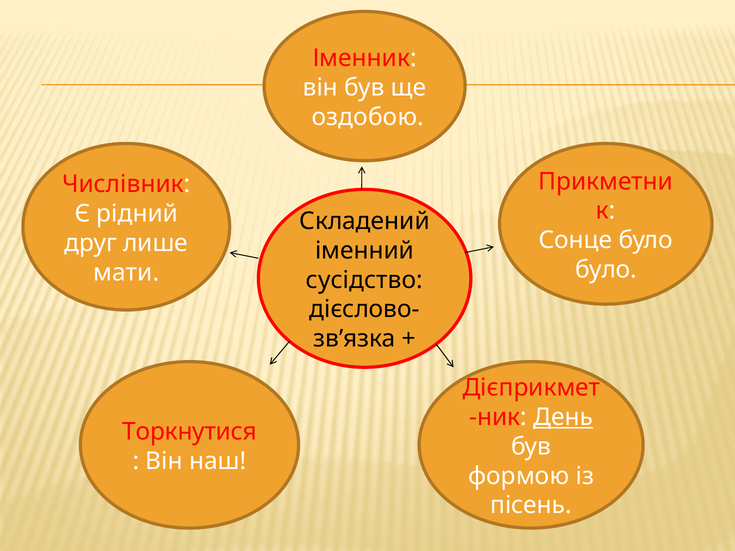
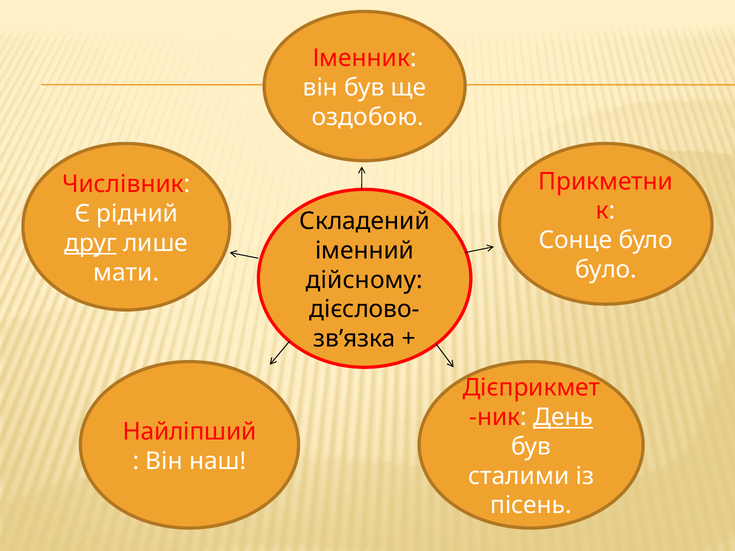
друг underline: none -> present (91, 243)
сусідство: сусідство -> дійсному (364, 280)
Торкнутися: Торкнутися -> Найліпший (190, 432)
формою: формою -> сталими (519, 476)
